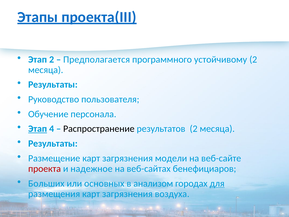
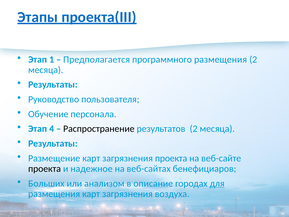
Этап 2: 2 -> 1 (52, 59)
программного устойчивому: устойчивому -> размещения (221, 59)
Этап underline: present -> none (38, 129)
загрязнения модели: модели -> проекта (171, 158)
проекта colour: red -> black (45, 169)
основных: основных -> анализом (104, 183)
анализом: анализом -> описание (153, 183)
